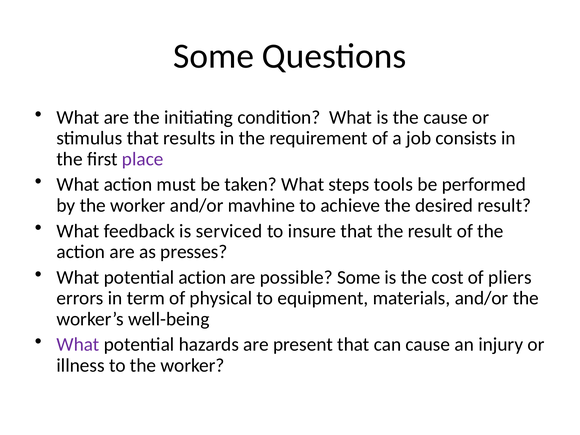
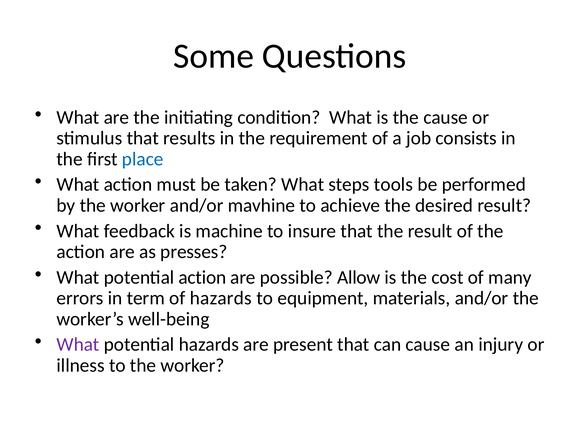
place colour: purple -> blue (143, 159)
serviced: serviced -> machine (229, 231)
possible Some: Some -> Allow (359, 277)
pliers: pliers -> many (510, 277)
of physical: physical -> hazards (221, 298)
